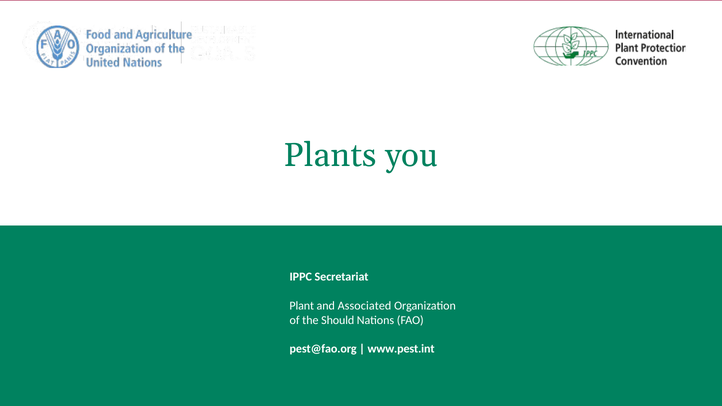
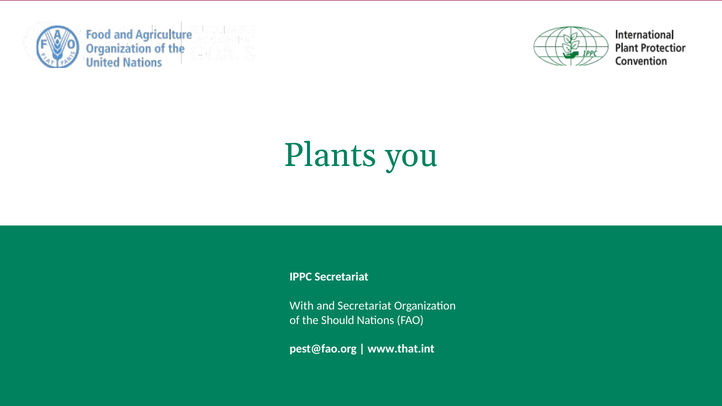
Plant: Plant -> With (302, 306)
and Associated: Associated -> Secretariat (365, 306)
www.pest.int: www.pest.int -> www.that.int (401, 349)
